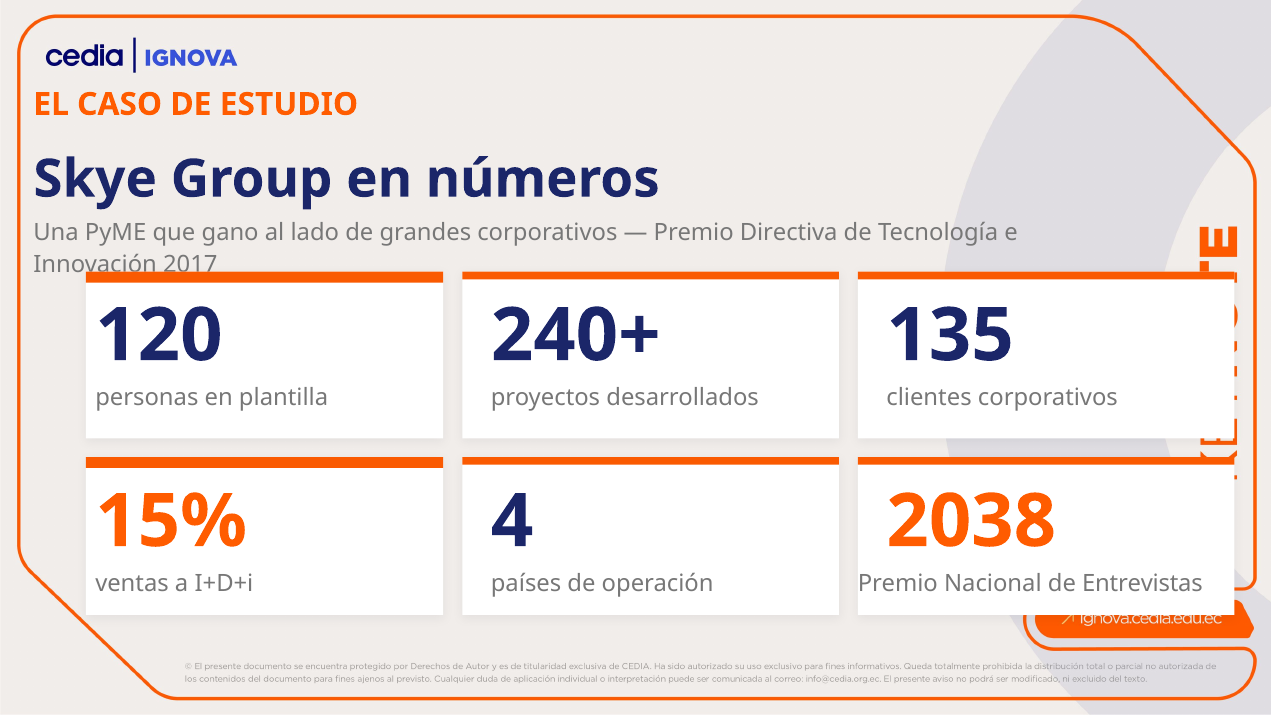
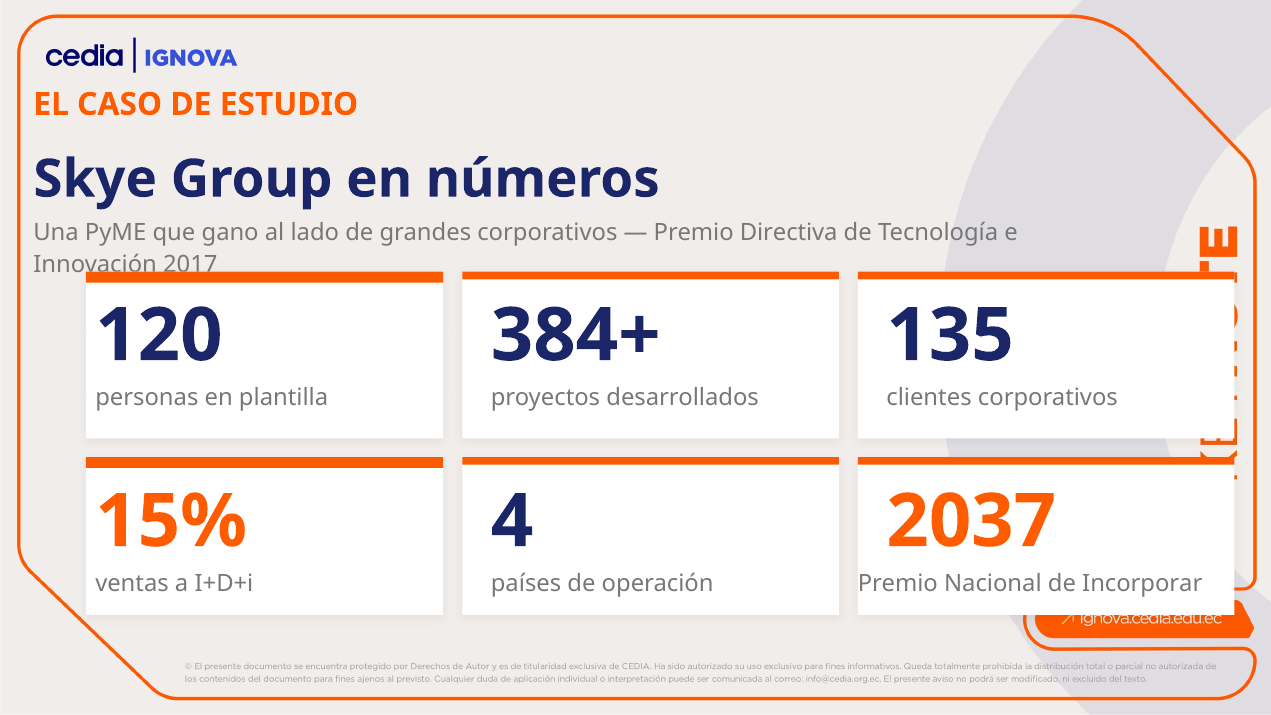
240+: 240+ -> 384+ (576, 336)
2038: 2038 -> 2037 (971, 522)
Entrevistas: Entrevistas -> Incorporar (1142, 583)
